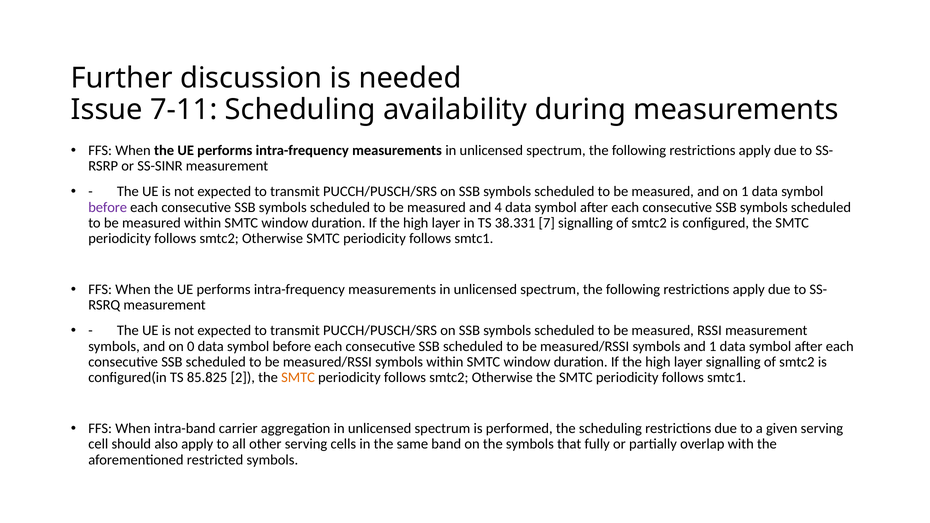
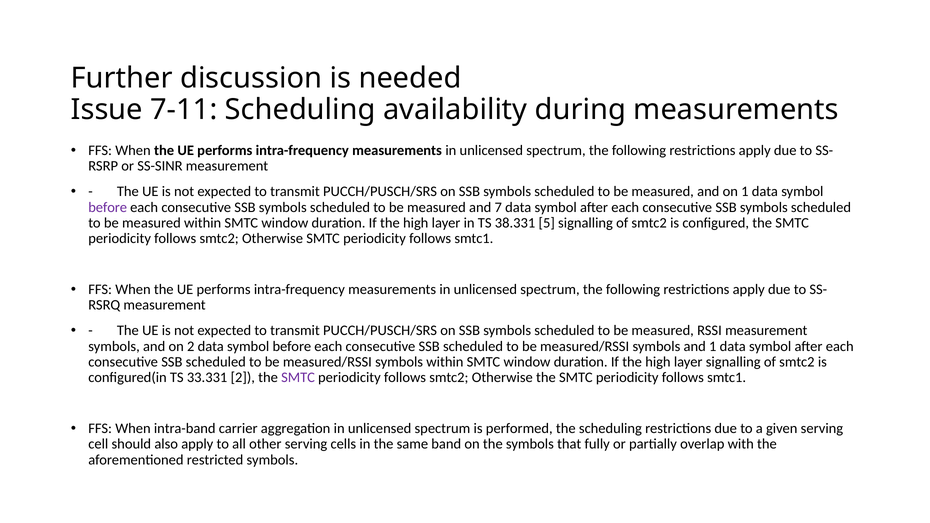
4: 4 -> 7 (498, 207)
7: 7 -> 5 (547, 223)
on 0: 0 -> 2 (191, 346)
85.825: 85.825 -> 33.331 (207, 378)
SMTC colour: orange -> purple (298, 378)
